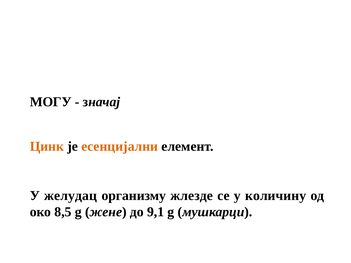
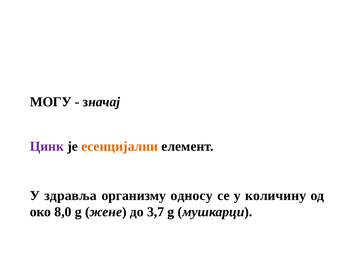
Цинк colour: orange -> purple (47, 147)
желудац: желудац -> здравља (71, 196)
жлезде: жлезде -> односу (192, 196)
8,5: 8,5 -> 8,0 (63, 212)
9,1: 9,1 -> 3,7 (156, 212)
